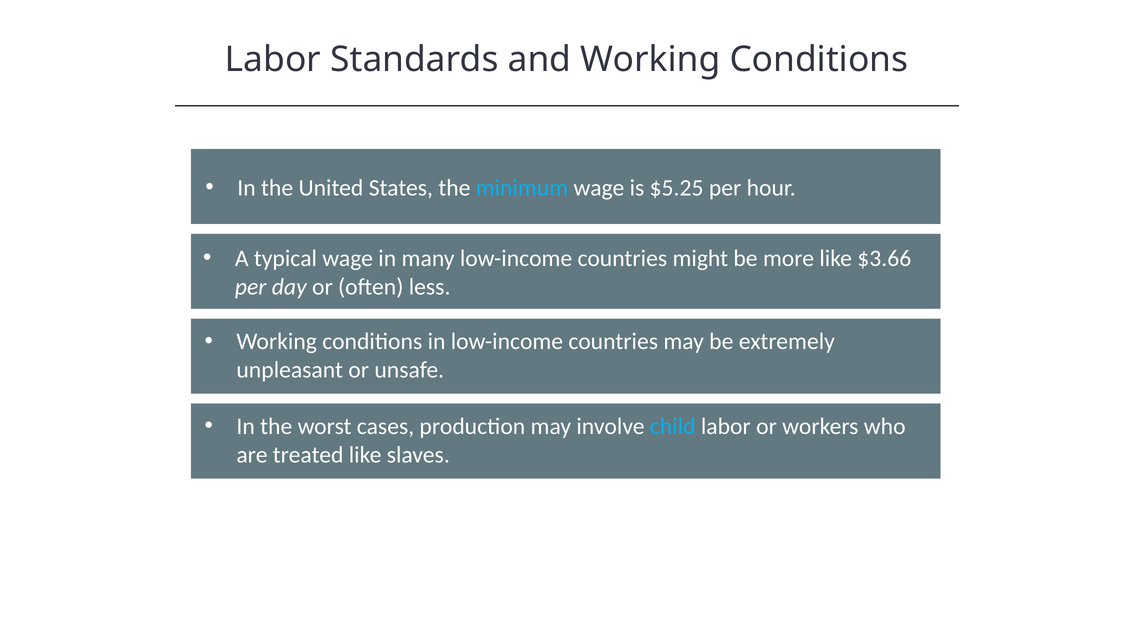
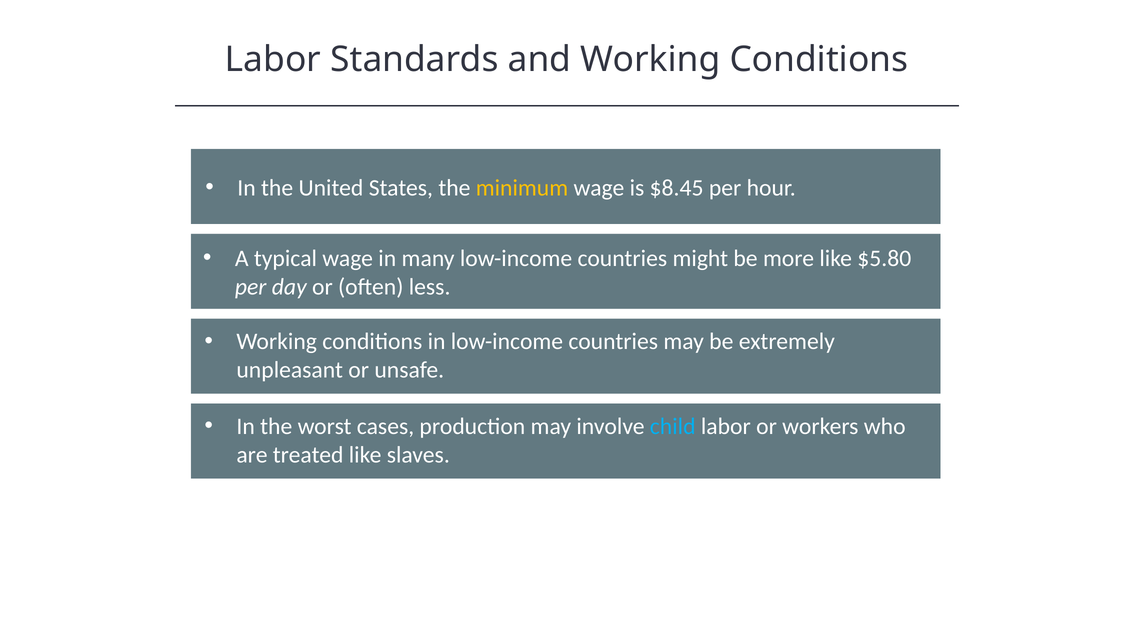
minimum colour: light blue -> yellow (522, 188)
$5.25: $5.25 -> $8.45 (677, 188)
$3.66: $3.66 -> $5.80 (884, 258)
